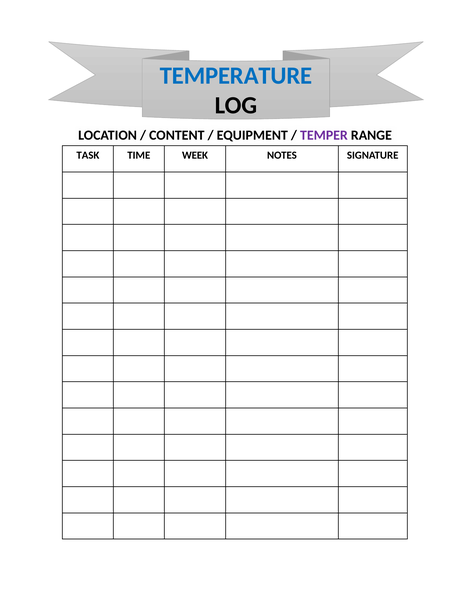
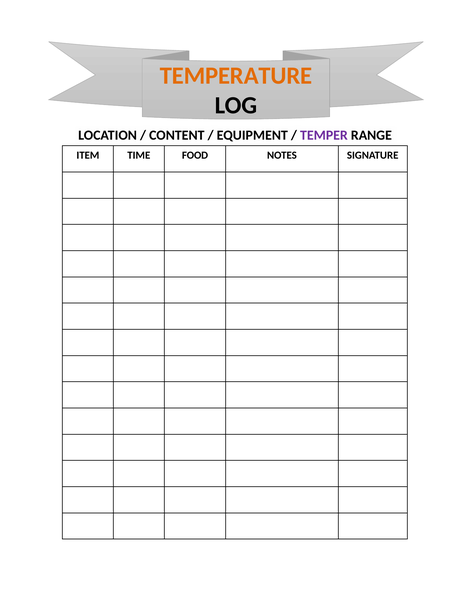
TEMPERATURE colour: blue -> orange (236, 76)
TASK: TASK -> ITEM (88, 155)
WEEK: WEEK -> FOOD (195, 155)
